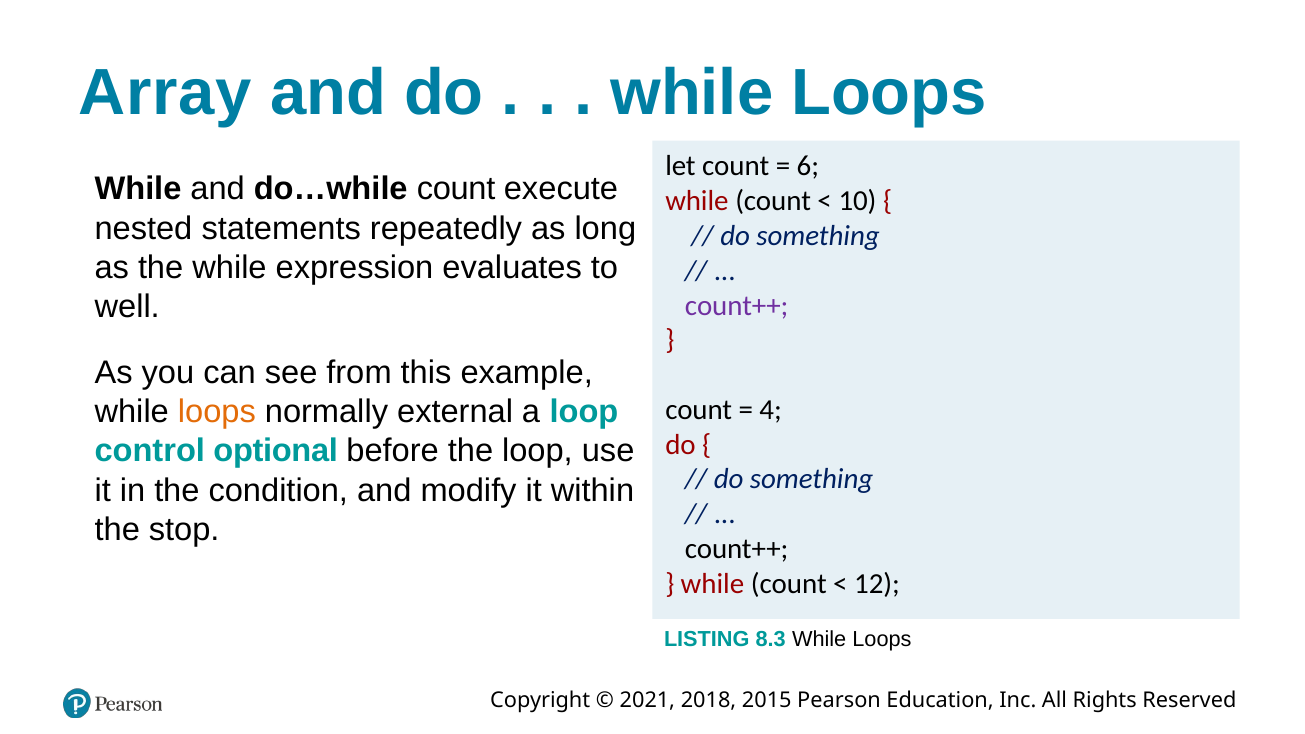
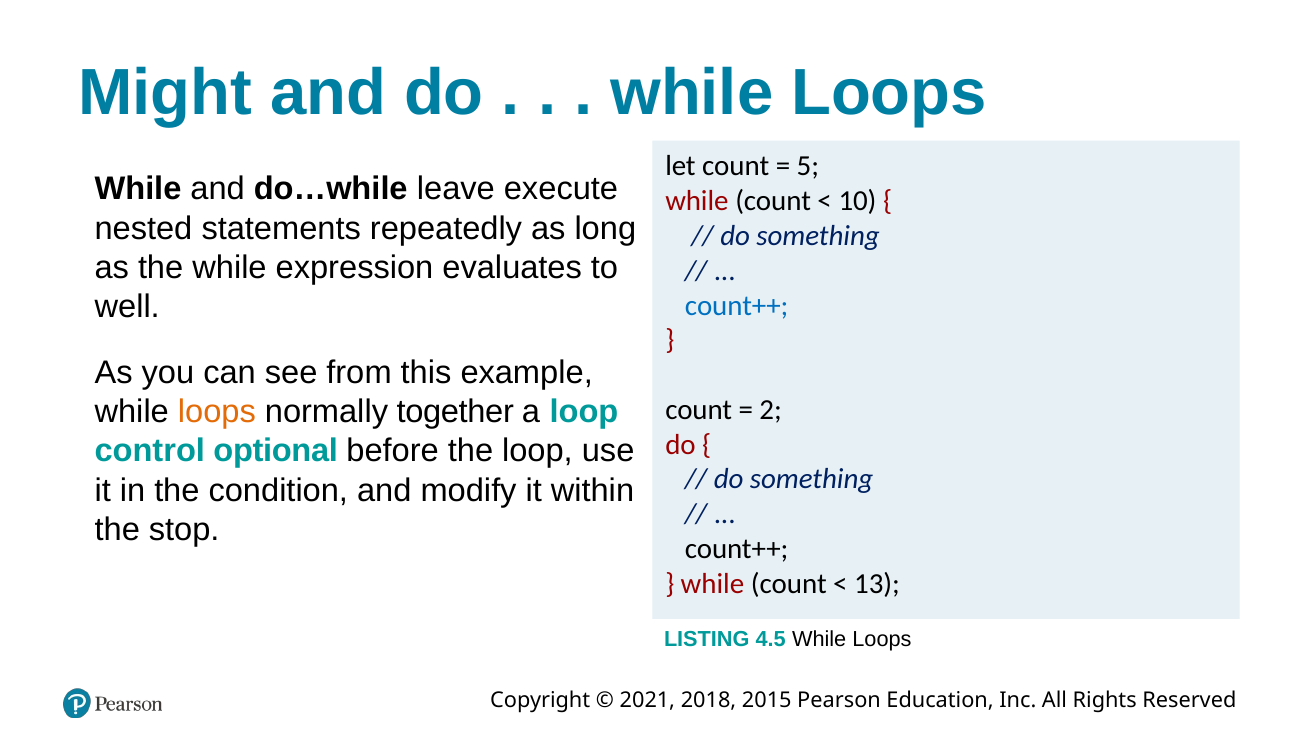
Array: Array -> Might (165, 93)
6: 6 -> 5 (808, 166)
do…while count: count -> leave (456, 189)
count++ colour: purple -> blue (737, 305)
external: external -> together (455, 412)
4: 4 -> 2 (771, 410)
12: 12 -> 13 (877, 584)
8.3: 8.3 -> 4.5 (771, 640)
